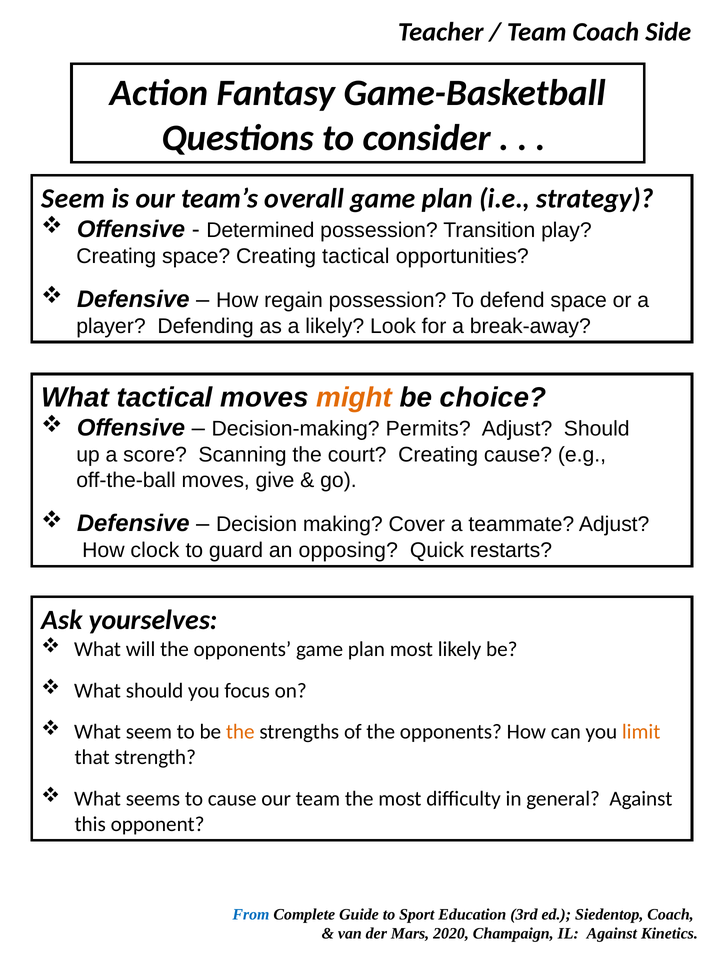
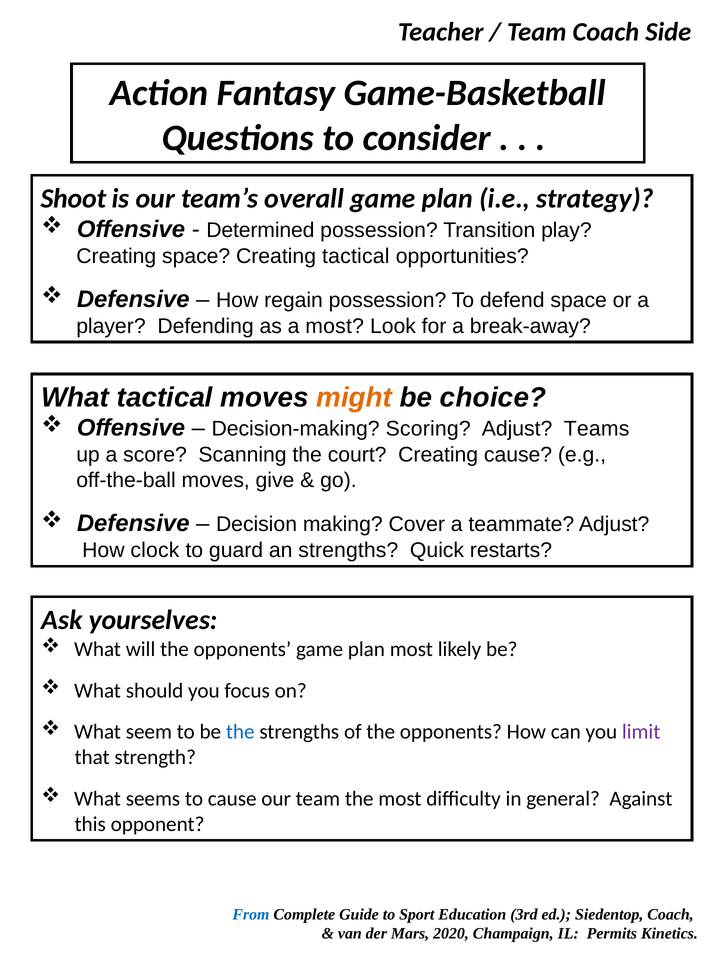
Seem: Seem -> Shoot (73, 198)
a likely: likely -> most (335, 326)
Permits: Permits -> Scoring (428, 429)
Adjust Should: Should -> Teams (597, 429)
an opposing: opposing -> strengths (348, 550)
the colour: orange -> blue (240, 732)
limit colour: orange -> purple (641, 732)
IL Against: Against -> Permits (612, 933)
